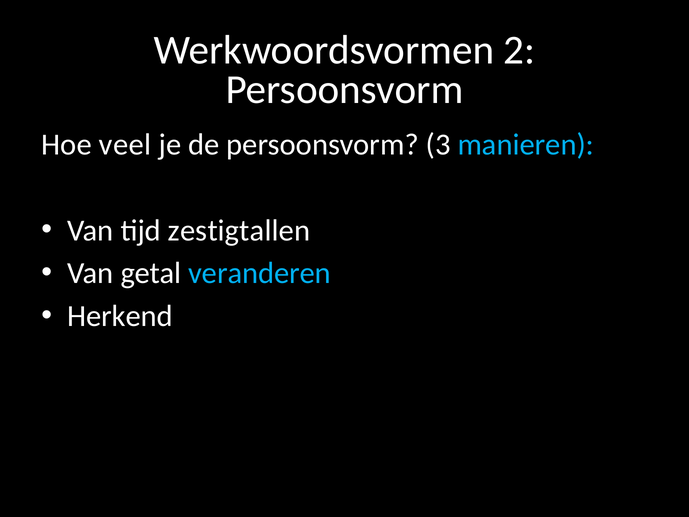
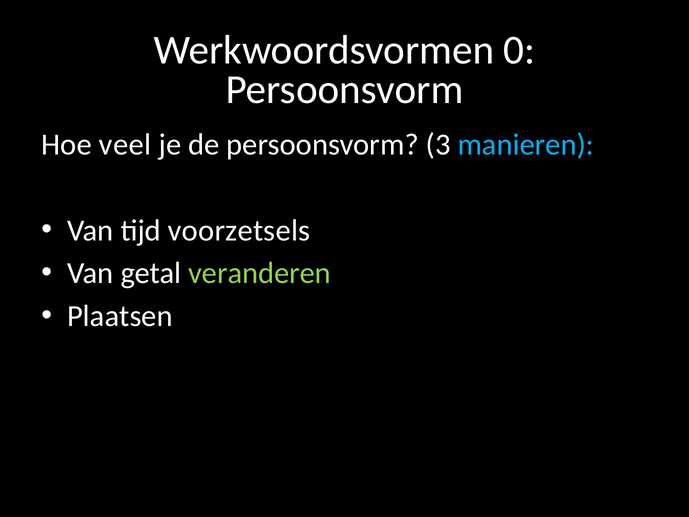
2: 2 -> 0 (519, 50)
zestigtallen: zestigtallen -> voorzetsels (239, 230)
veranderen colour: light blue -> light green (260, 273)
Herkend: Herkend -> Plaatsen (120, 316)
